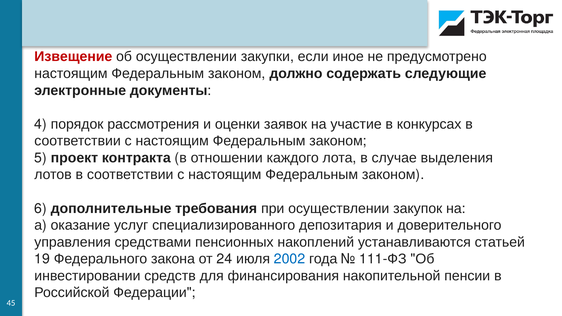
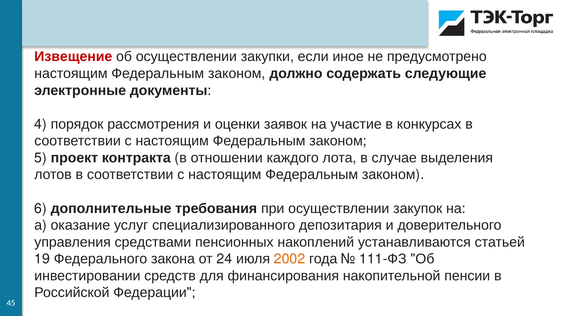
2002 colour: blue -> orange (290, 259)
